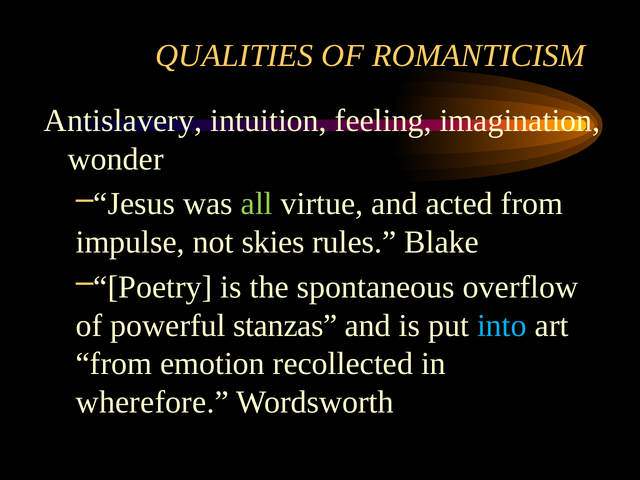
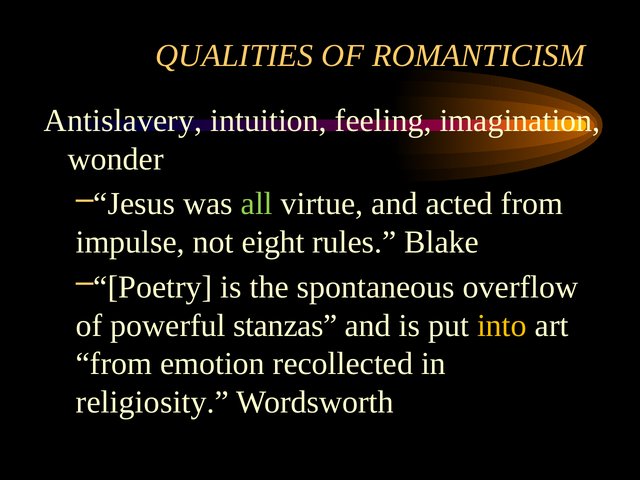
skies: skies -> eight (273, 242)
into colour: light blue -> yellow (502, 325)
wherefore: wherefore -> religiosity (152, 402)
